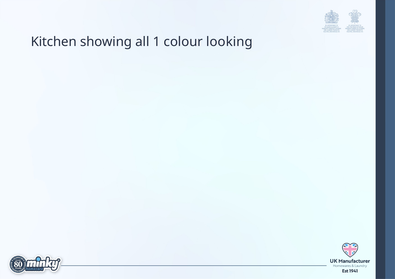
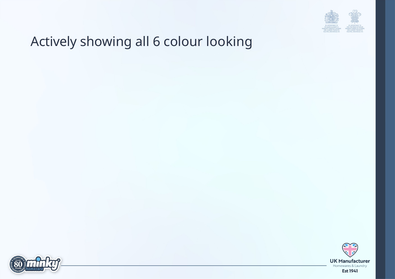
Kitchen: Kitchen -> Actively (54, 42)
1: 1 -> 6 (157, 42)
